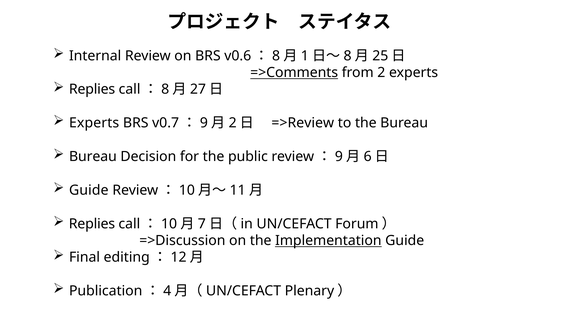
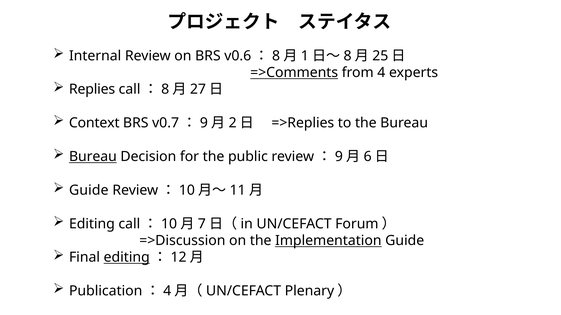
from 2: 2 -> 4 (381, 73)
Experts: Experts -> Context (94, 123)
=>Review: =>Review -> =>Replies (303, 123)
Bureau underline: none -> present (93, 157)
Replies: Replies -> Editing (92, 224)
editing underline: none -> present (127, 258)
